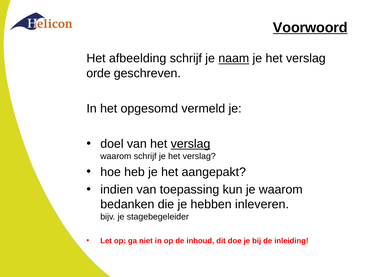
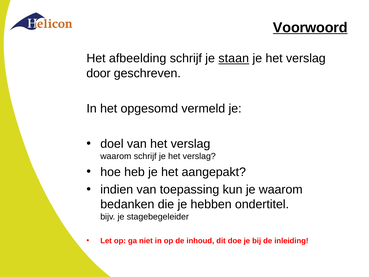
naam: naam -> staan (234, 58)
orde: orde -> door (98, 73)
verslag underline: present -> none (191, 144)
inleveren: inleveren -> ondertitel (262, 204)
